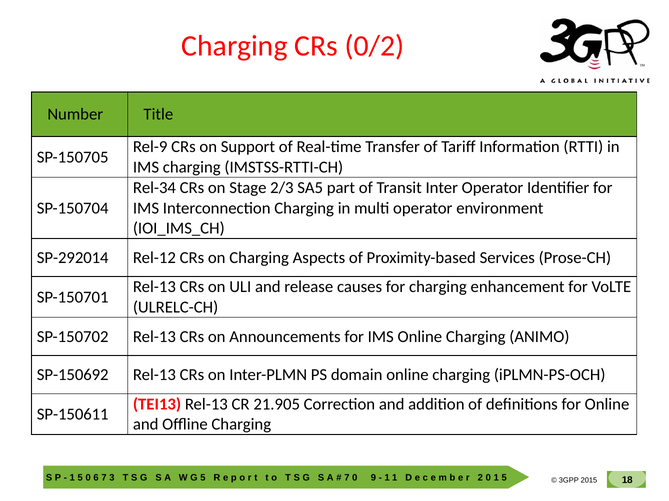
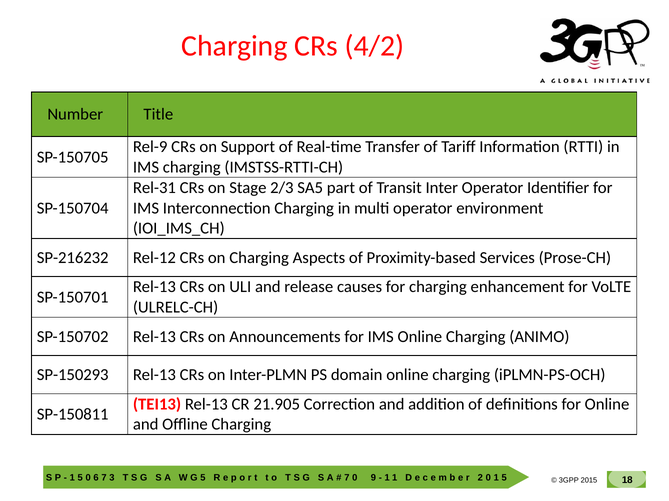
0/2: 0/2 -> 4/2 (374, 46)
Rel-34: Rel-34 -> Rel-31 (154, 188)
SP-292014: SP-292014 -> SP-216232 (73, 258)
SP-150692: SP-150692 -> SP-150293 (73, 375)
SP-150611: SP-150611 -> SP-150811 (73, 415)
